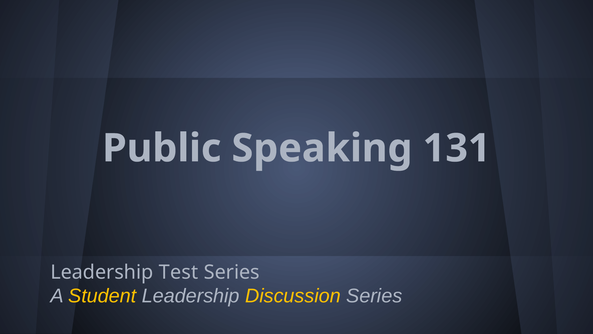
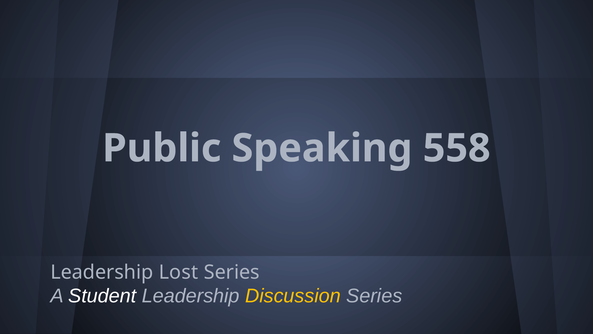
131: 131 -> 558 (457, 148)
Test: Test -> Lost (179, 272)
Student colour: yellow -> white (102, 296)
